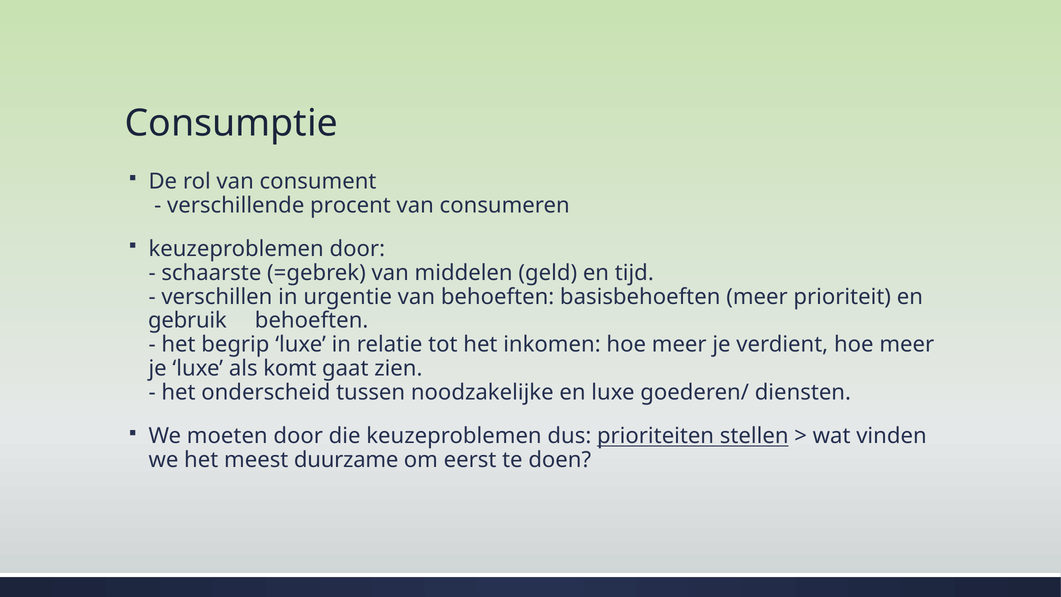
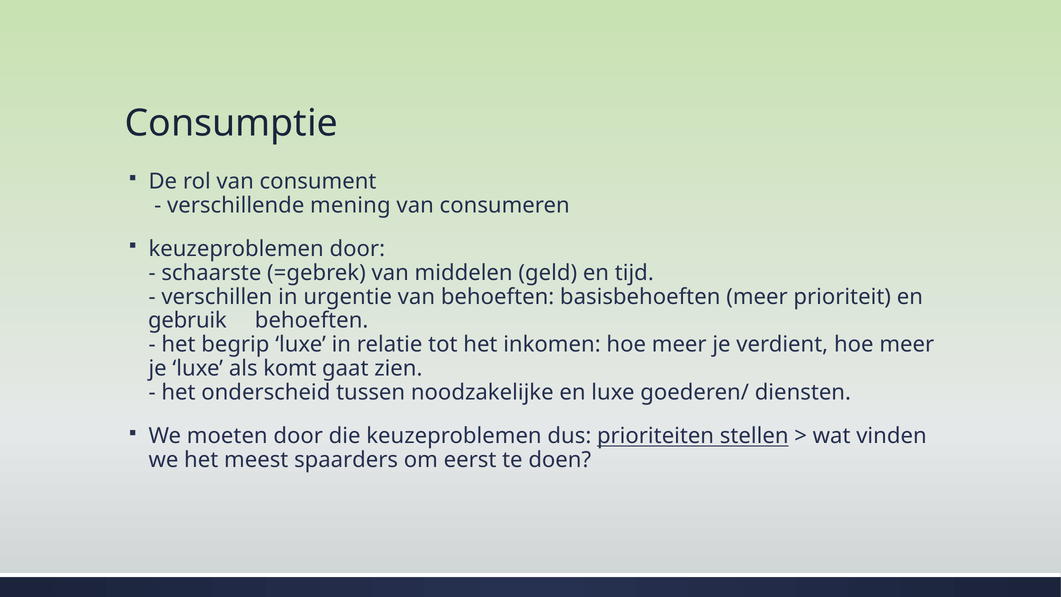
procent: procent -> mening (350, 205)
duurzame: duurzame -> spaarders (346, 460)
